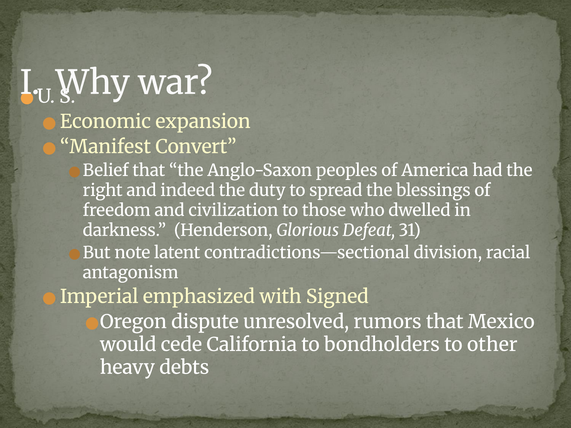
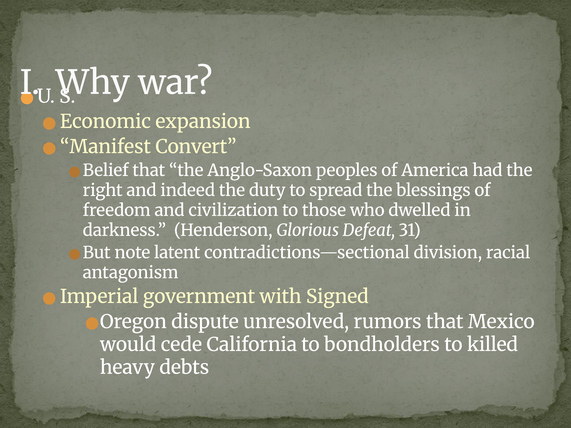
emphasized: emphasized -> government (199, 297)
other: other -> killed (492, 345)
